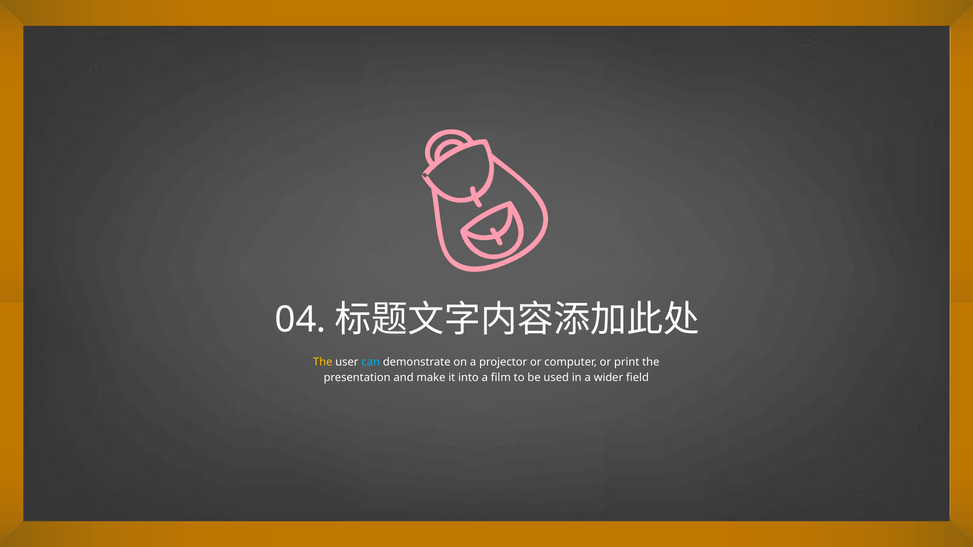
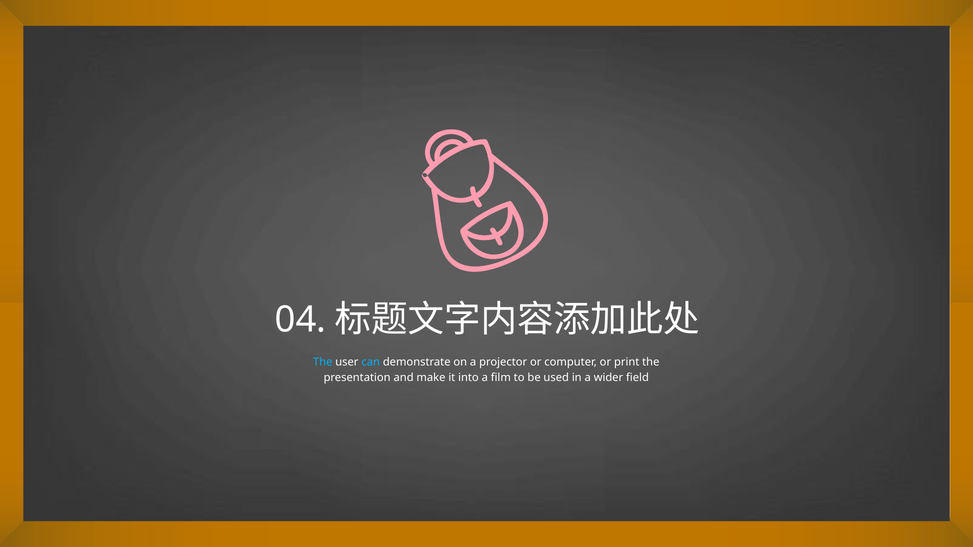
The colour: yellow -> light blue (323, 363)
